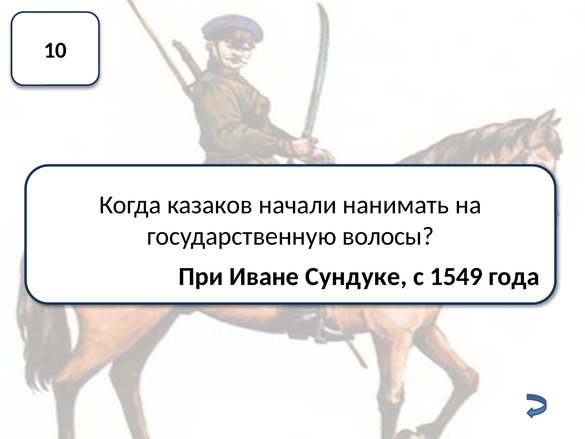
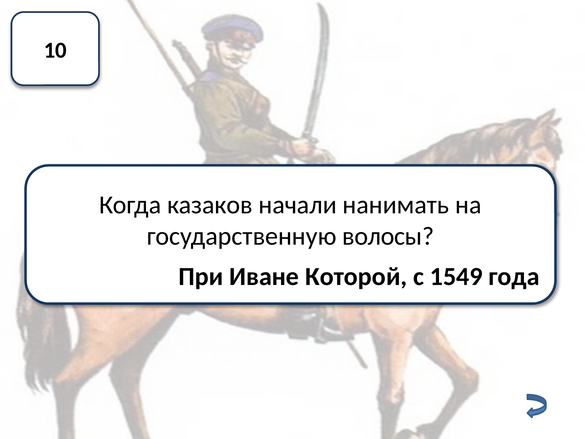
Сундуке: Сундуке -> Которой (356, 277)
